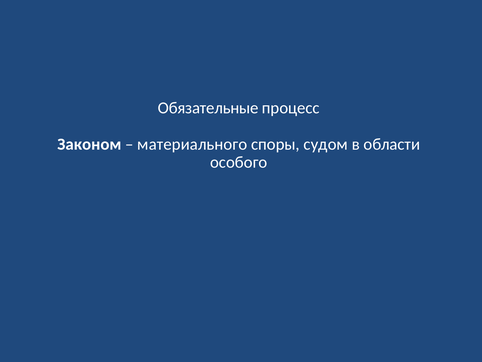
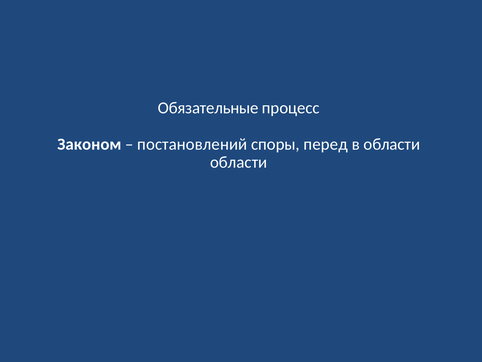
материального: материального -> постановлений (192, 144)
судом: судом -> перед (326, 144)
особого: особого -> области (239, 162)
